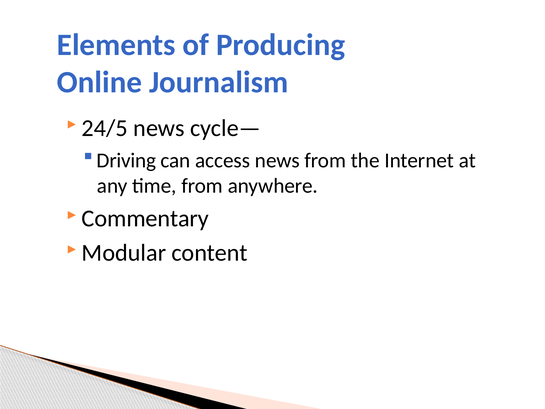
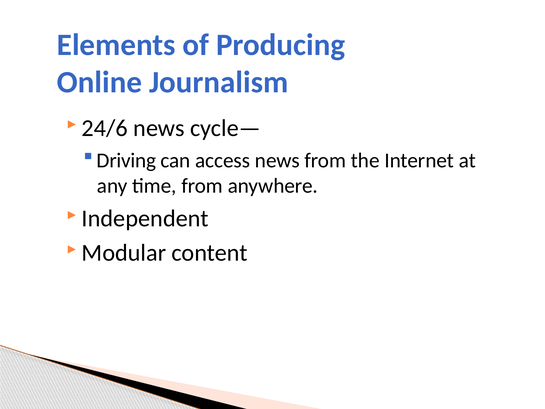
24/5: 24/5 -> 24/6 (105, 128)
Commentary: Commentary -> Independent (145, 218)
